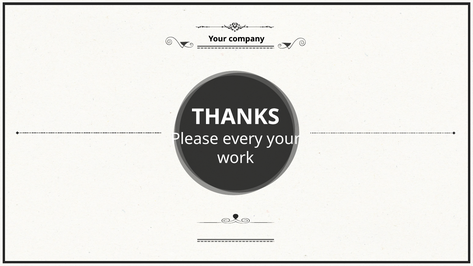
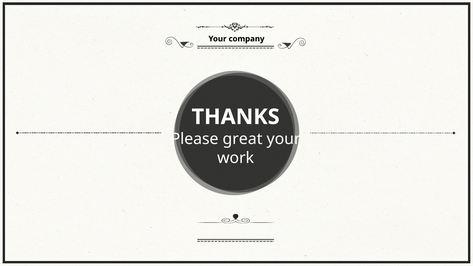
every: every -> great (243, 139)
